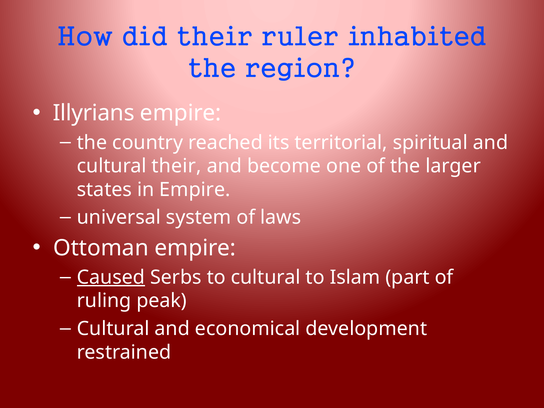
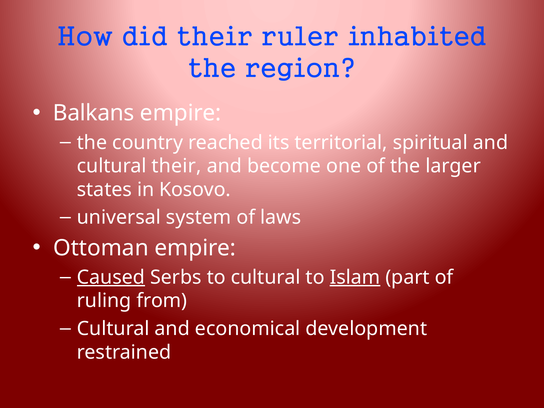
Illyrians: Illyrians -> Balkans (94, 113)
in Empire: Empire -> Kosovo (195, 190)
Islam underline: none -> present (355, 277)
peak: peak -> from (162, 301)
